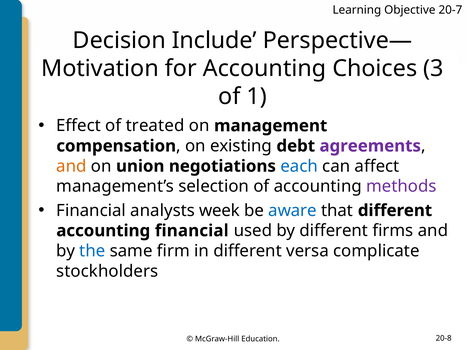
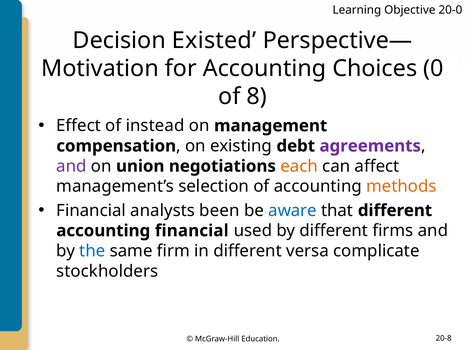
20-7: 20-7 -> 20-0 (450, 10)
Include: Include -> Existed (214, 40)
3: 3 -> 0 (433, 68)
1: 1 -> 8 (257, 96)
treated: treated -> instead (155, 126)
and colour: orange -> purple (71, 166)
each colour: blue -> orange (299, 166)
methods colour: purple -> orange (401, 187)
week: week -> been (219, 211)
